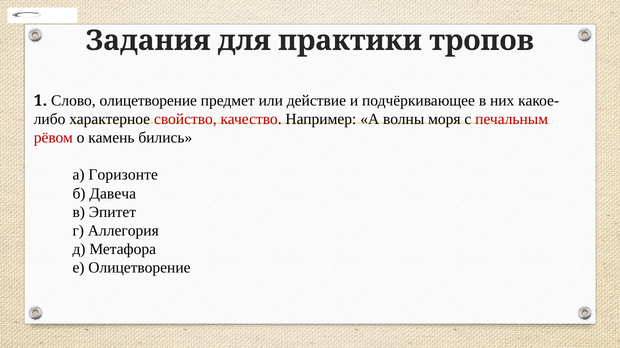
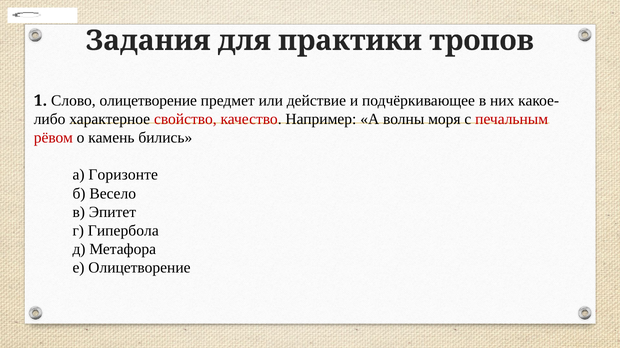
Давеча: Давеча -> Весело (113, 194)
Аллегория: Аллегория -> Гипербола (123, 231)
